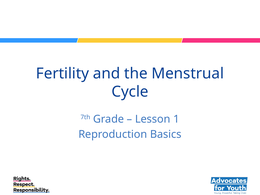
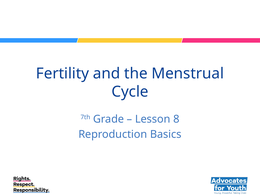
1: 1 -> 8 (176, 119)
